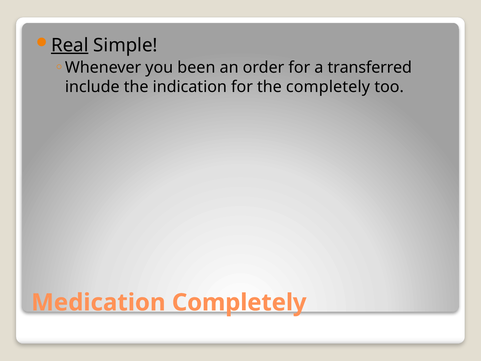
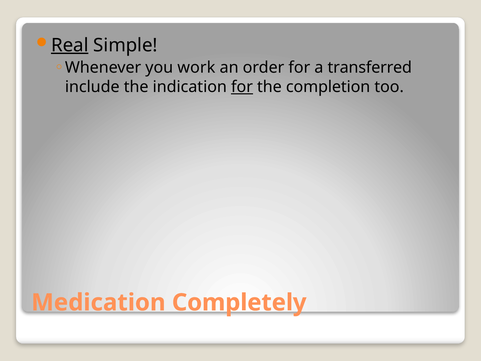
been: been -> work (196, 68)
for underline: none -> present (242, 87)
the completely: completely -> completion (328, 87)
